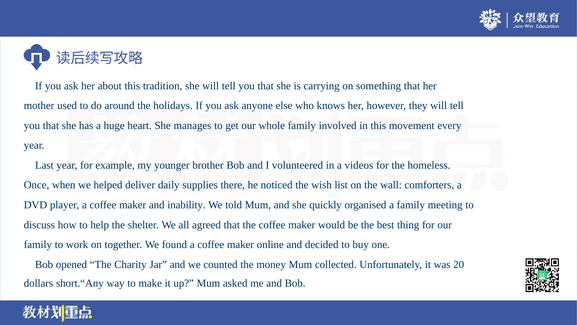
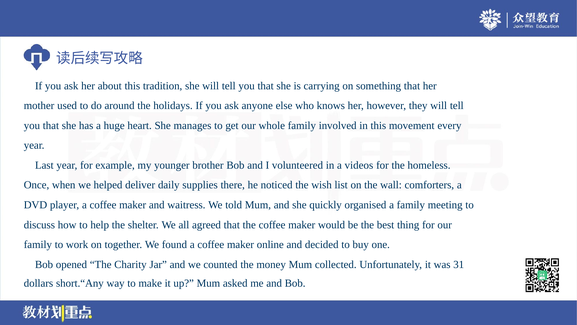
inability: inability -> waitress (186, 205)
20: 20 -> 31 (459, 264)
